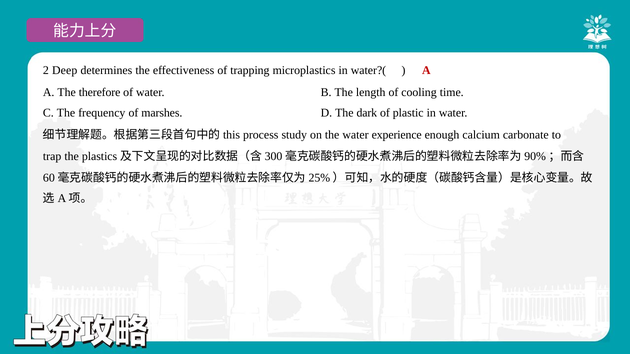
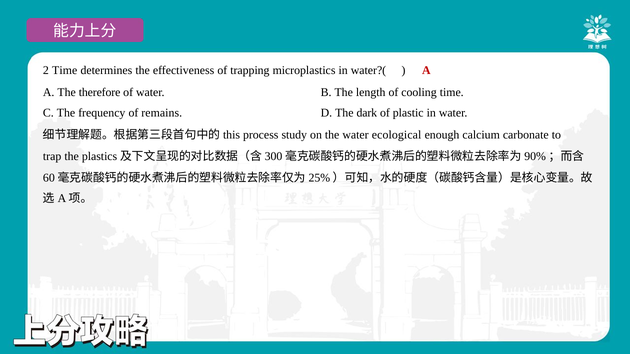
2 Deep: Deep -> Time (65, 70)
marshes: marshes -> remains (162, 113)
experience: experience -> ecological (397, 135)
